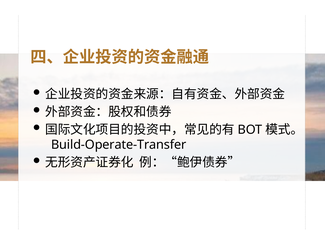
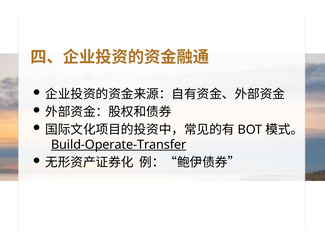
Build-Operate-Transfer underline: none -> present (119, 145)
